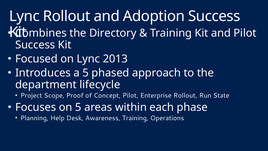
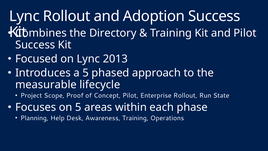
department: department -> measurable (46, 85)
